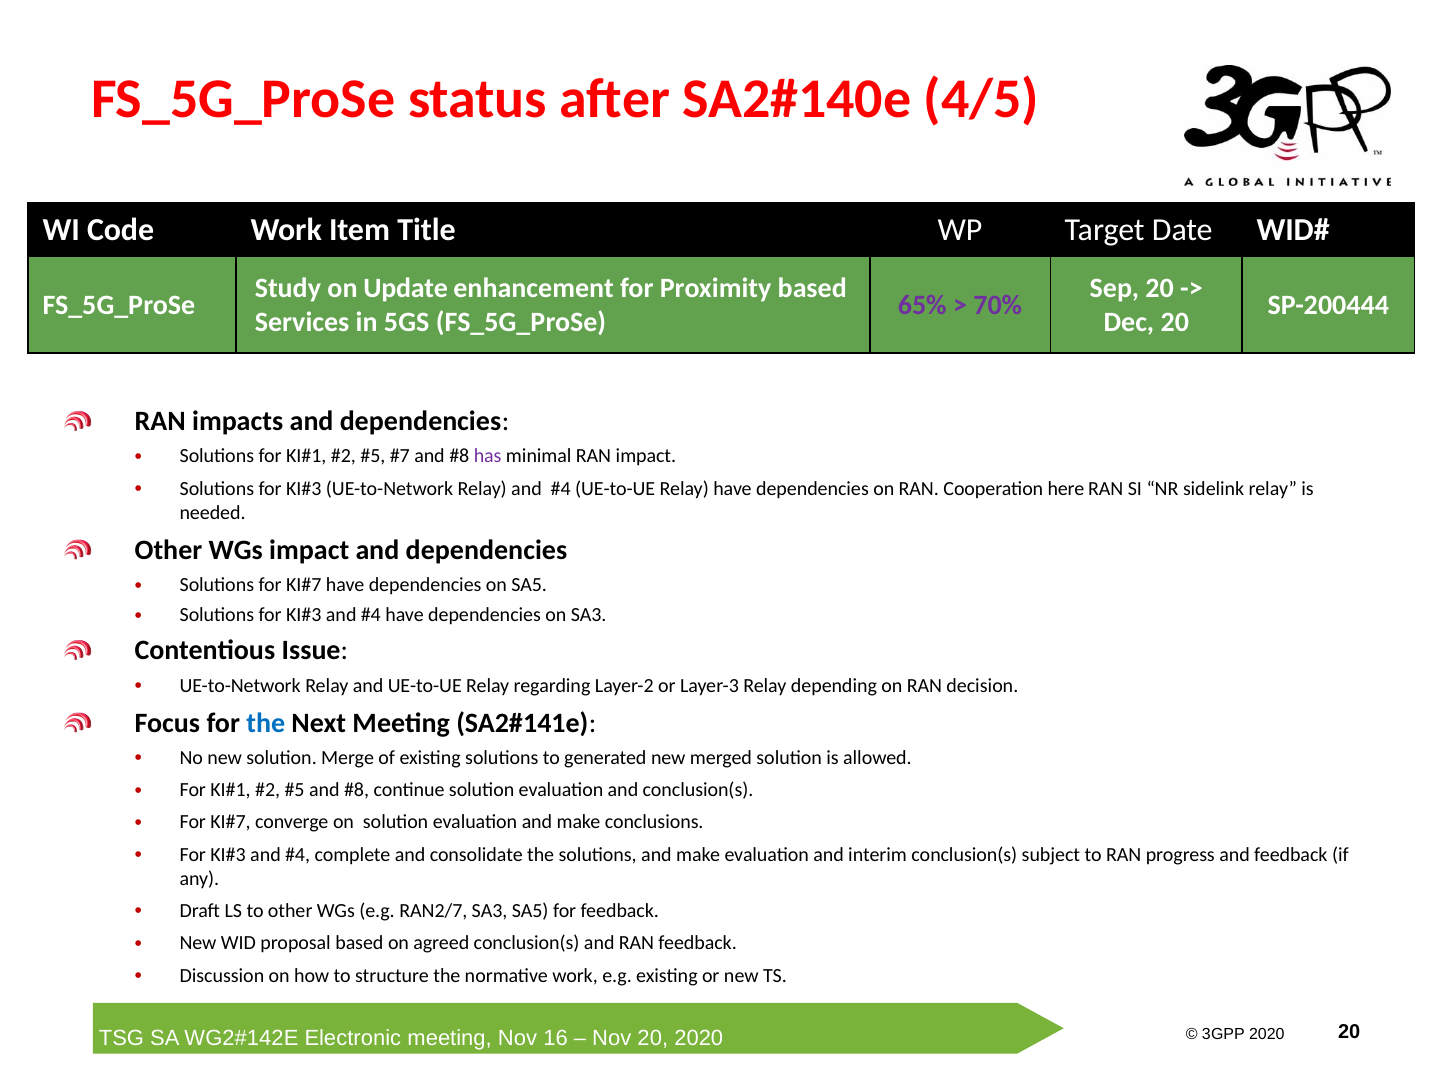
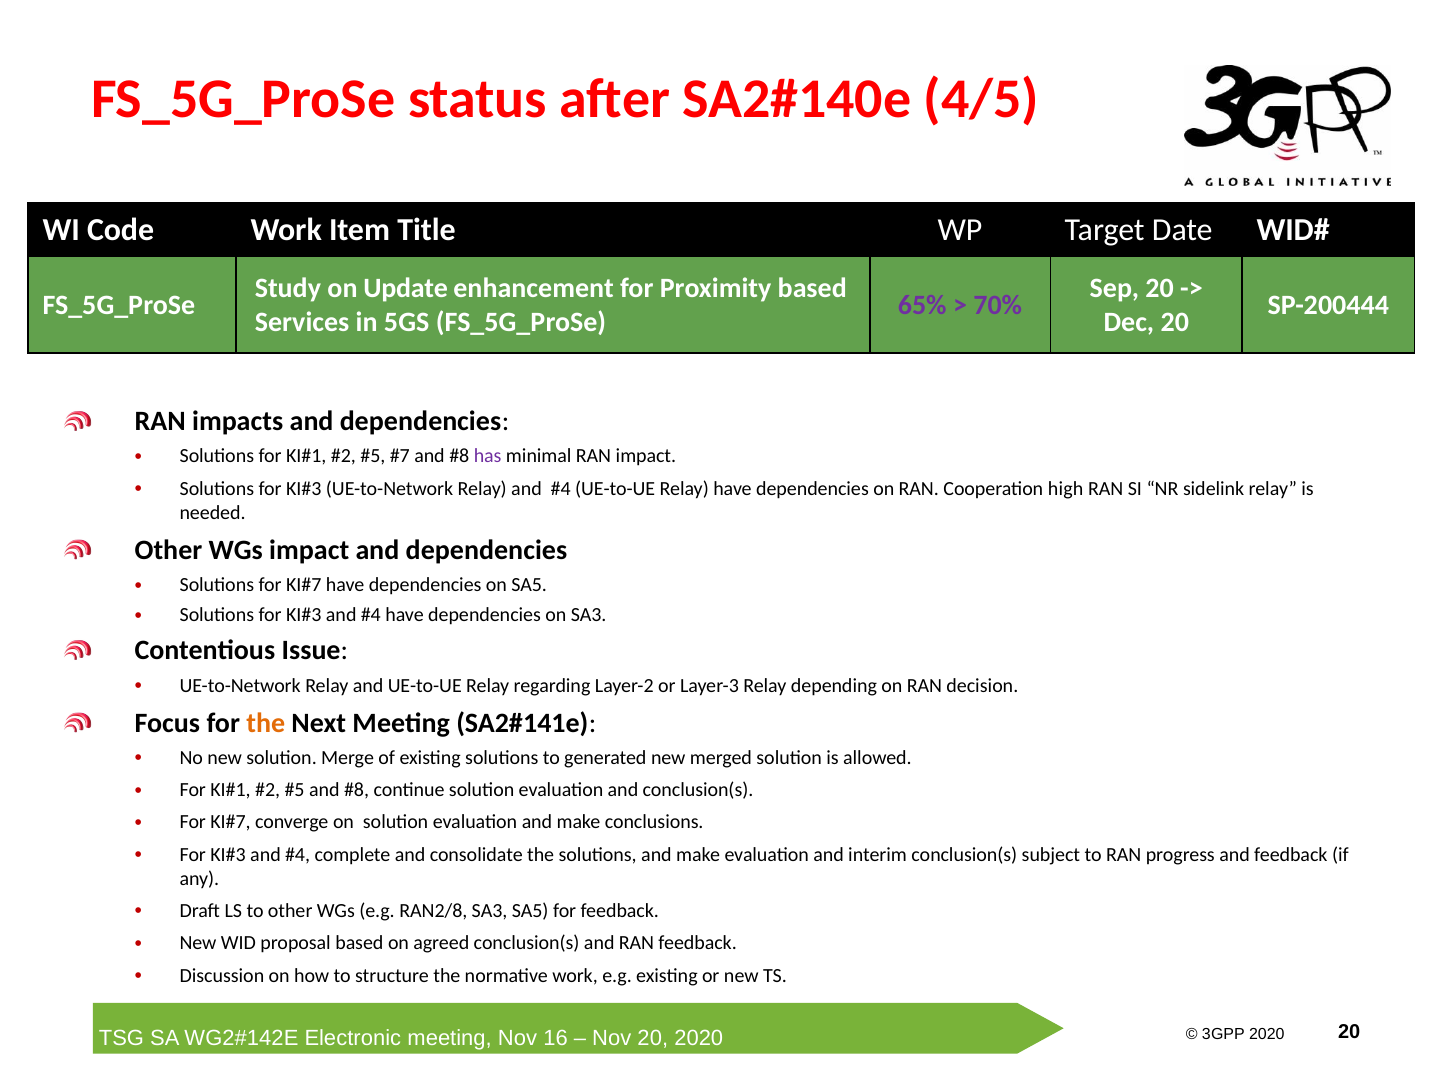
here: here -> high (1066, 489)
the colour: blue -> orange (266, 723)
RAN2/7: RAN2/7 -> RAN2/8 (433, 911)
